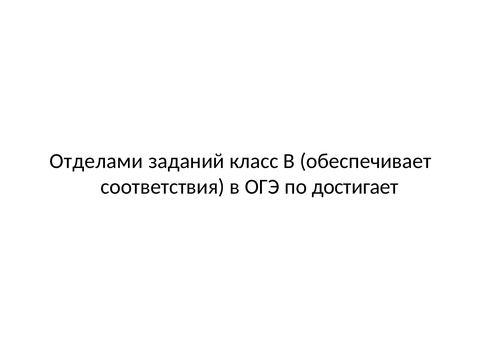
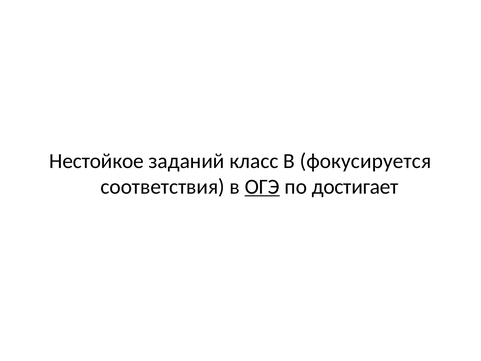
Отделами: Отделами -> Нестойкое (97, 161)
обеспечивает: обеспечивает -> фокусируется (366, 161)
ОГЭ underline: none -> present (262, 187)
